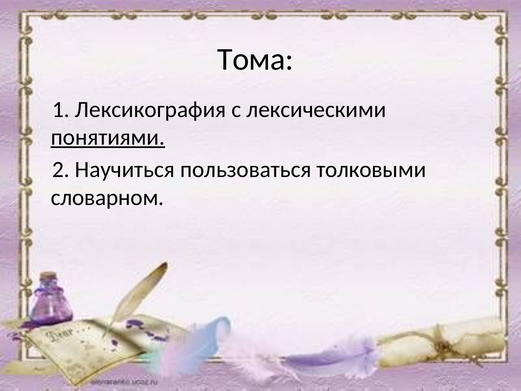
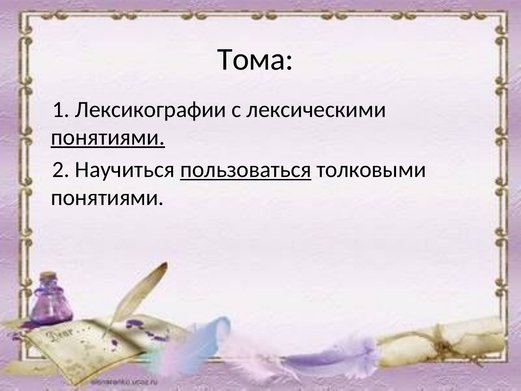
Лексикография: Лексикография -> Лексикографии (151, 109)
пользоваться underline: none -> present (246, 170)
словарном: словарном -> понятиями (107, 197)
